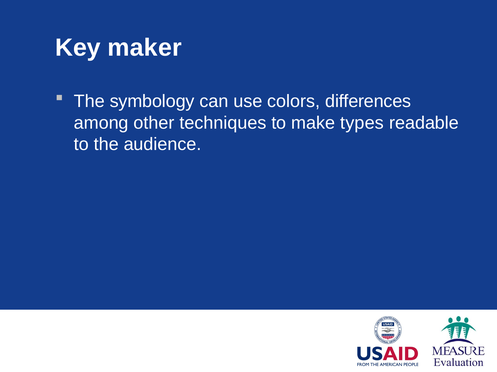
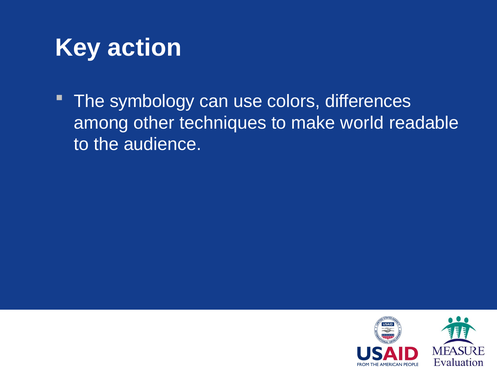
maker: maker -> action (145, 48)
types: types -> world (362, 123)
